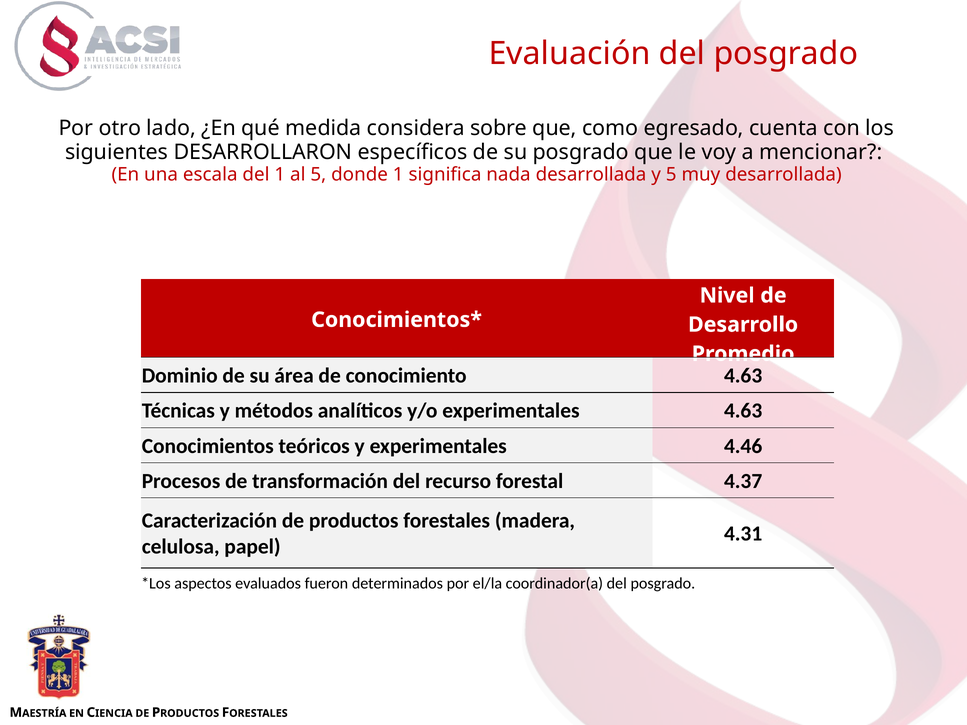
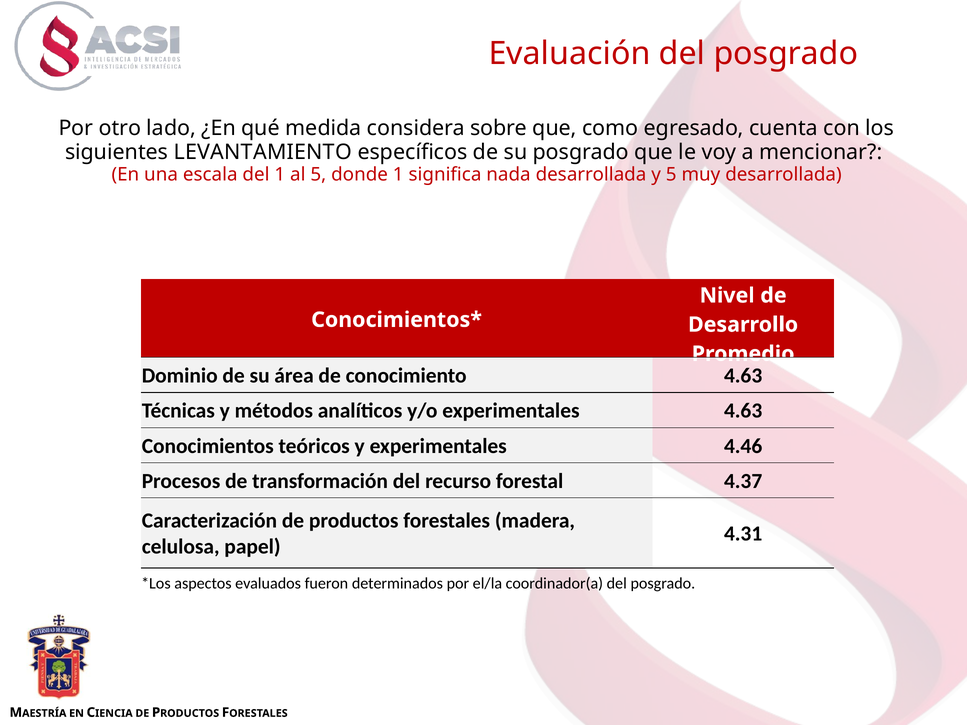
DESARROLLARON: DESARROLLARON -> LEVANTAMIENTO (263, 152)
